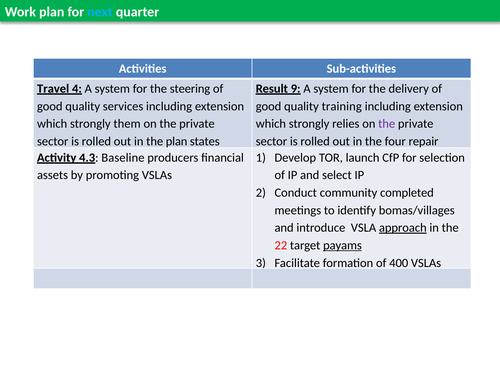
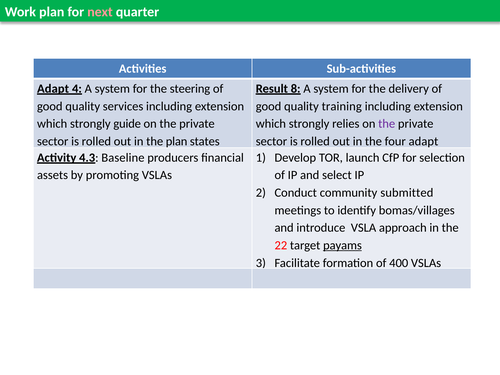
next colour: light blue -> pink (100, 12)
Travel: Travel -> Adapt (53, 89)
9: 9 -> 8 (296, 89)
them: them -> guide (127, 124)
four repair: repair -> adapt (423, 141)
completed: completed -> submitted (407, 193)
approach underline: present -> none (403, 228)
